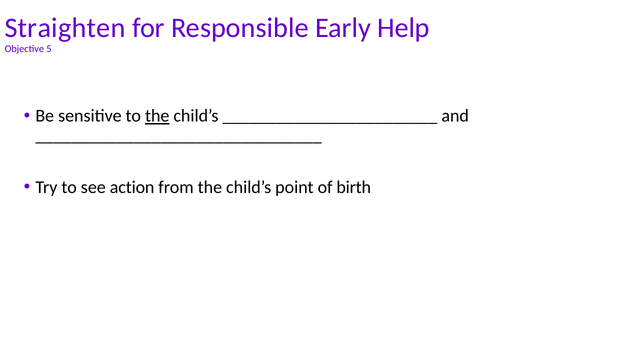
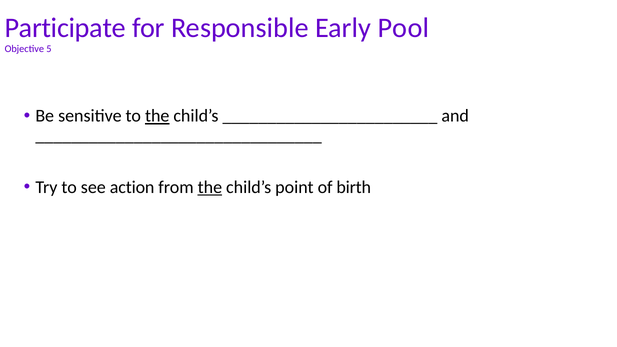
Straighten: Straighten -> Participate (65, 28)
Help: Help -> Pool (403, 28)
the underline: none -> present (210, 187)
